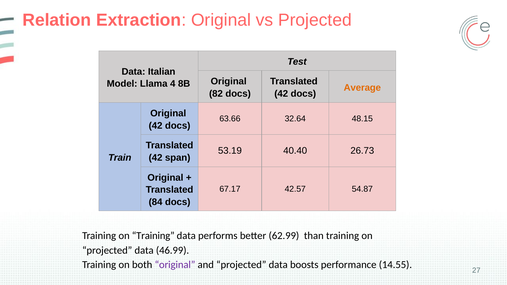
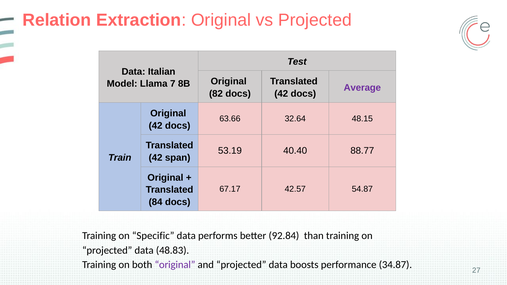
4: 4 -> 7 (173, 84)
Average colour: orange -> purple (362, 88)
26.73: 26.73 -> 88.77 (362, 151)
on Training: Training -> Specific (153, 236)
62.99: 62.99 -> 92.84 (284, 236)
46.99: 46.99 -> 48.83 (173, 250)
14.55: 14.55 -> 34.87 (395, 265)
